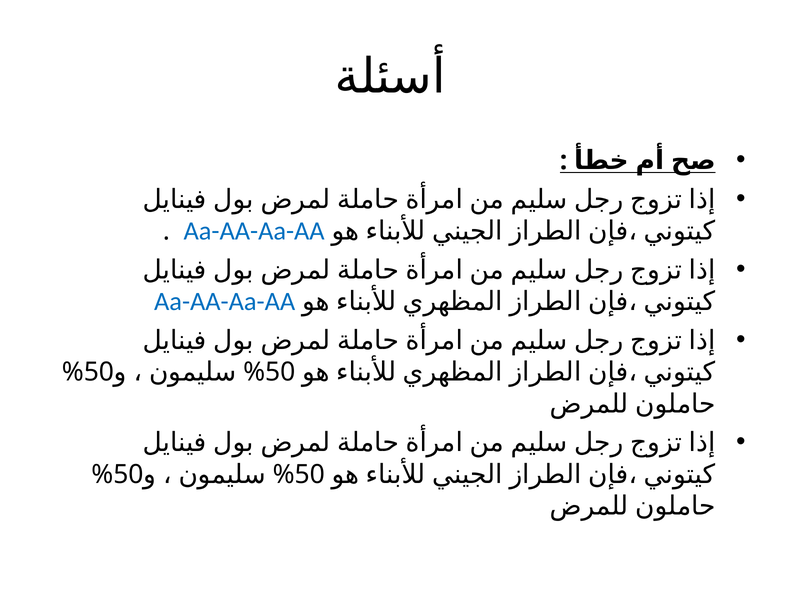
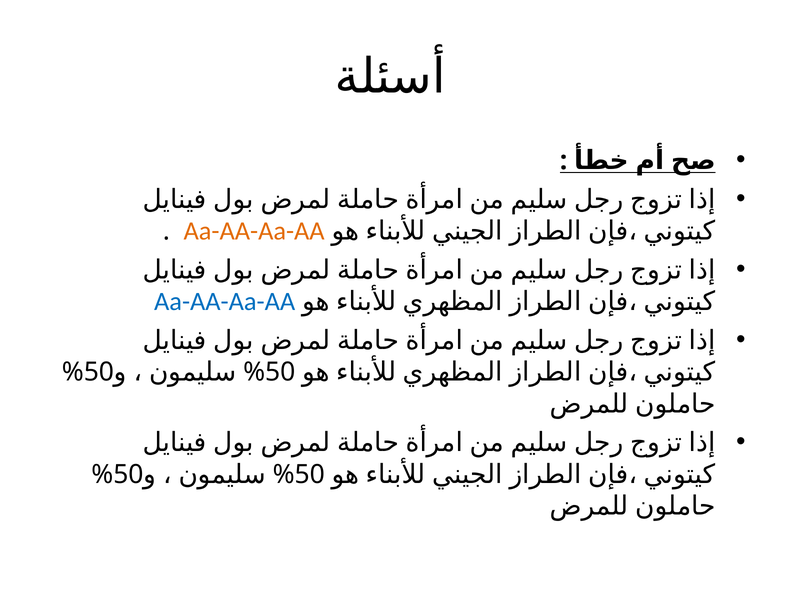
Aa-AA-Aa-AA colour: blue -> orange (254, 231)
